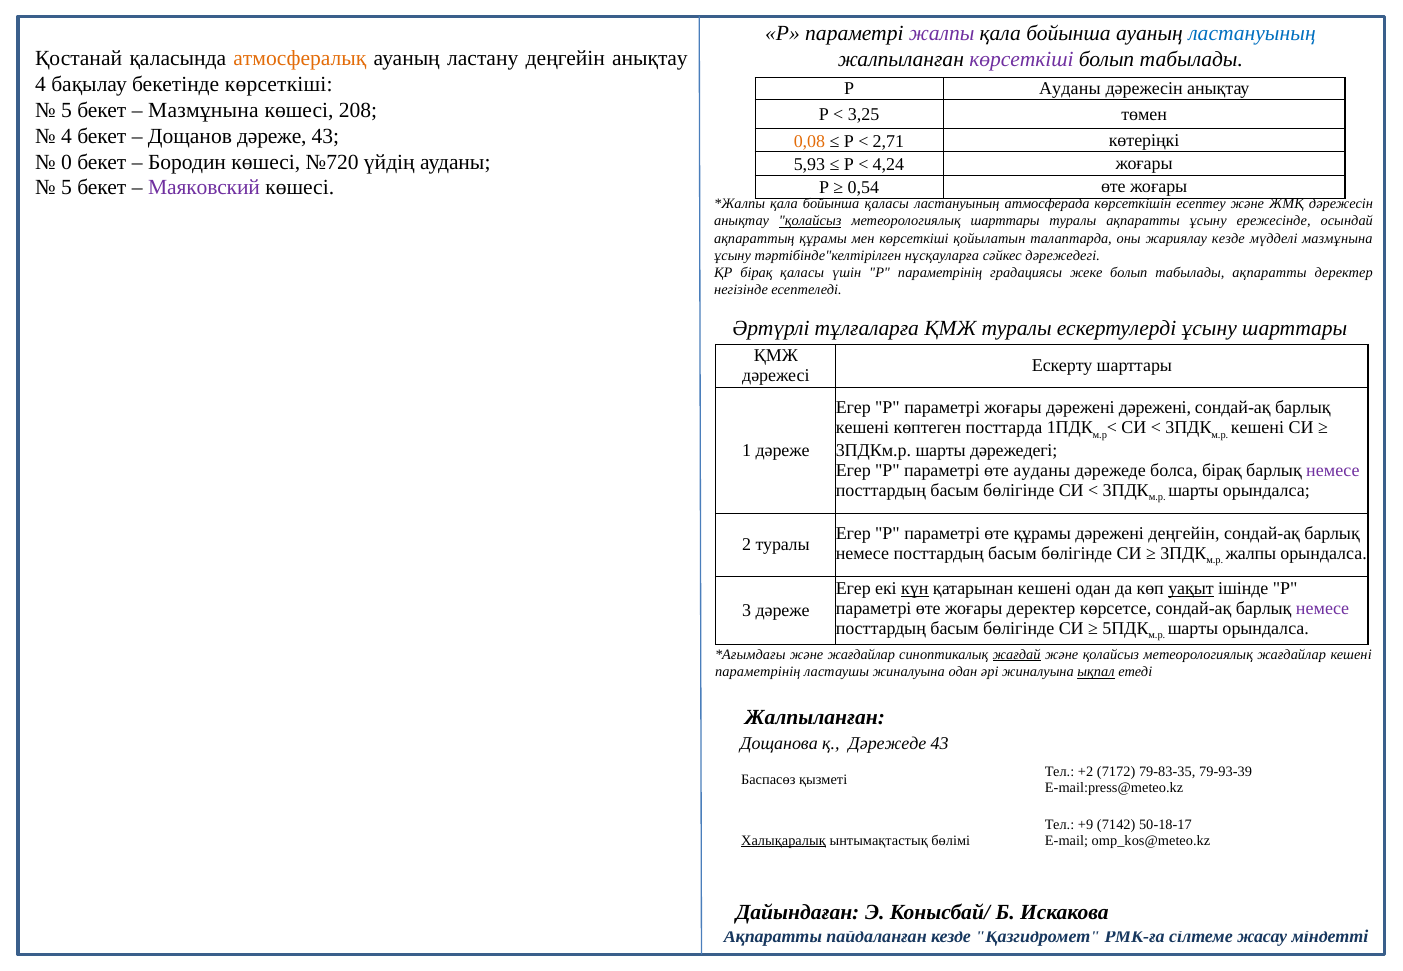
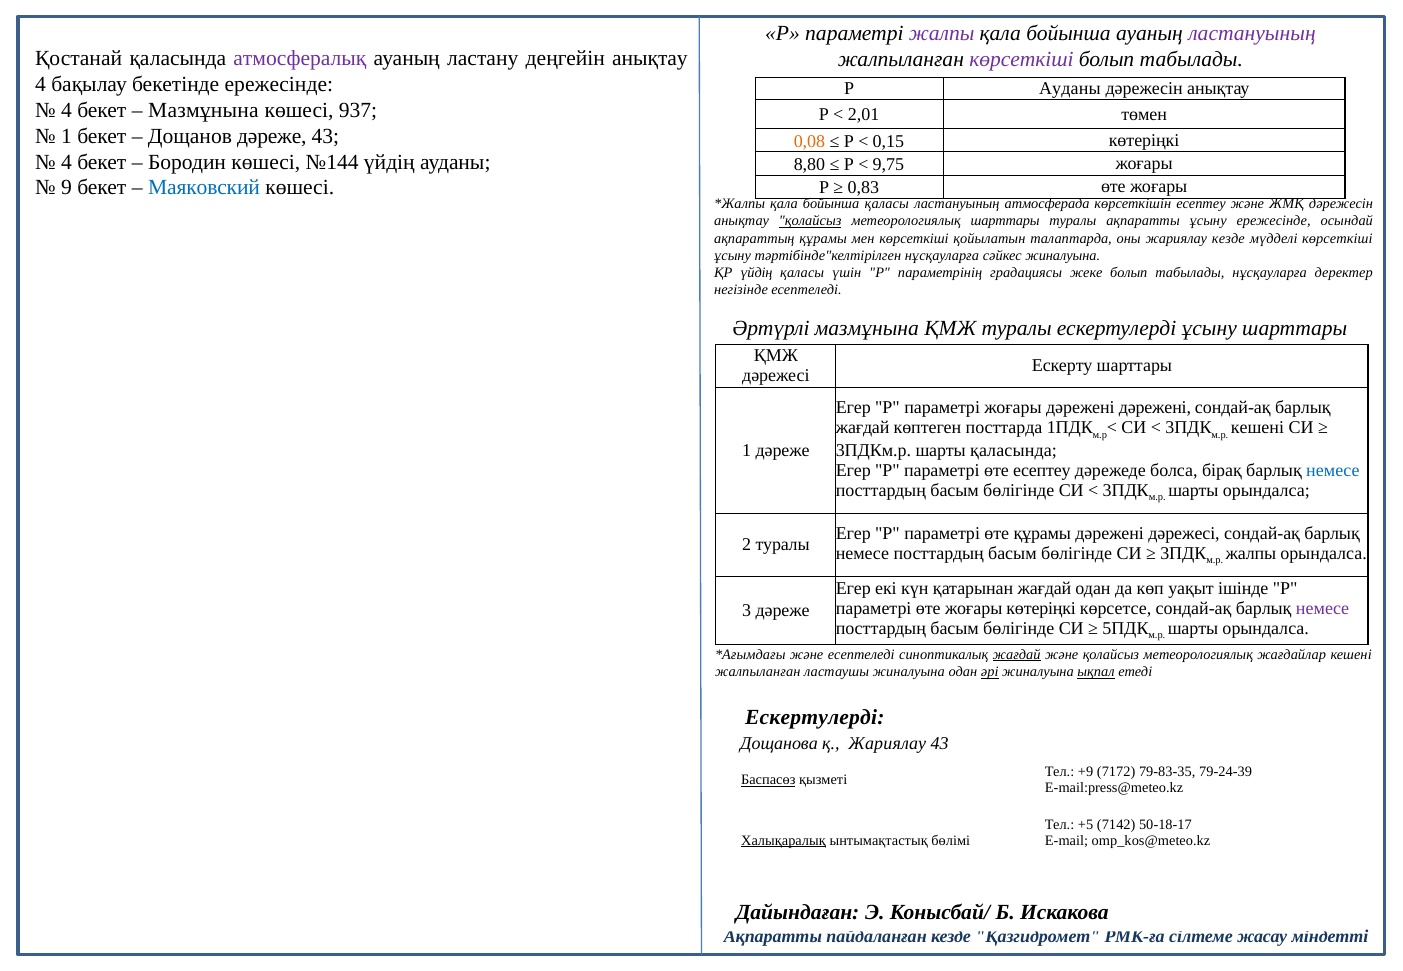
ластануының colour: blue -> purple (1252, 33)
атмосфералық colour: orange -> purple (300, 58)
бекетінде көрсеткіші: көрсеткіші -> ережесінде (279, 84)
5: 5 -> 4 (66, 110)
208: 208 -> 937 (358, 110)
3,25: 3,25 -> 2,01 (864, 115)
4: 4 -> 1 (66, 136)
2,71: 2,71 -> 0,15 (888, 141)
0: 0 -> 4 (66, 162)
№720: №720 -> №144 (332, 162)
5,93: 5,93 -> 8,80 (809, 164)
4,24: 4,24 -> 9,75 (888, 164)
5: 5 -> 9 (66, 188)
Маяковский colour: purple -> blue (204, 188)
0,54: 0,54 -> 0,83 (863, 187)
мүдделі мазмұнына: мазмұнына -> көрсеткіші (1337, 238)
сәйкес дәрежедегі: дәрежедегі -> жиналуына (1063, 256)
ҚР бірақ: бірақ -> үйдің (757, 273)
табылады ақпаратты: ақпаратты -> нұсқауларға (1270, 273)
Әртүрлі тұлғаларға: тұлғаларға -> мазмұнына (867, 328)
кешені: кешені -> жағдай (863, 428)
шарты дәрежедегі: дәрежедегі -> қаласында (1014, 451)
өте ауданы: ауданы -> есептеу (1042, 470)
немесе colour: purple -> blue (1333, 470)
дәрежені деңгейін: деңгейін -> дәрежесі (1184, 534)
күн underline: present -> none (915, 589)
қатарынан кешені: кешені -> жағдай (1045, 589)
уақыт underline: present -> none (1191, 589)
жоғары деректер: деректер -> көтеріңкі (1041, 609)
және жағдайлар: жағдайлар -> есептеледі (861, 655)
параметрінің: параметрінің -> жалпыланған (758, 672)
әрі underline: none -> present (990, 672)
Жалпыланған: Жалпыланған -> Ескертулерді (815, 718)
қ Дәрежеде: Дәрежеде -> Жариялау (887, 743)
+2: +2 -> +9 (1086, 772)
79-93-39: 79-93-39 -> 79-24-39 (1226, 772)
Баспасөз underline: none -> present (768, 780)
+9: +9 -> +5 (1086, 825)
